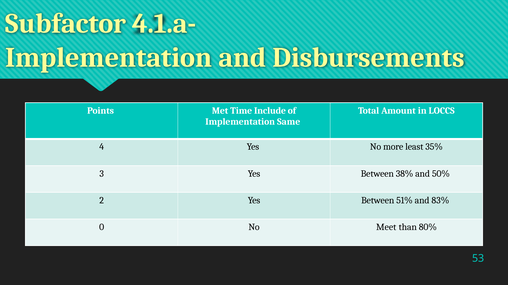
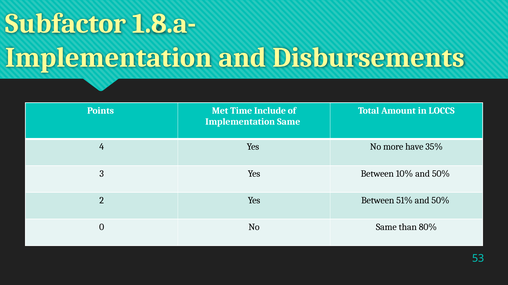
4.1.a-: 4.1.a- -> 1.8.a- (164, 24)
least: least -> have (414, 147)
38%: 38% -> 10% (405, 174)
51% and 83%: 83% -> 50% (440, 201)
No Meet: Meet -> Same (386, 228)
